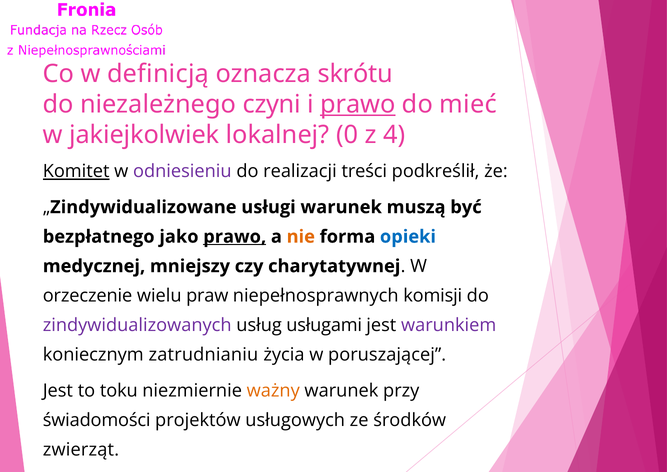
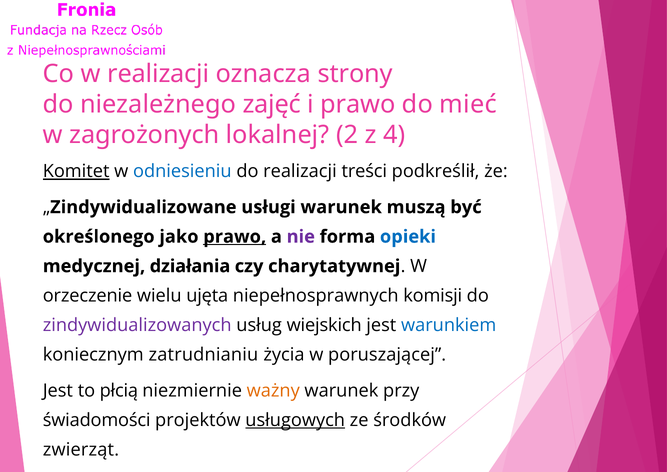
w definicją: definicją -> realizacji (158, 74)
skrótu: skrótu -> strony (355, 74)
czyni: czyni -> zajęć (272, 104)
prawo underline: present -> none (358, 104)
jakiejkolwiek: jakiejkolwiek -> zagrożonych (144, 135)
0: 0 -> 2 (347, 135)
odniesieniu colour: purple -> blue (182, 171)
bezpłatnego: bezpłatnego -> określonego (99, 236)
nie colour: orange -> purple (301, 236)
mniejszy: mniejszy -> działania (190, 266)
praw: praw -> ujęta (207, 295)
usługami: usługami -> wiejskich (324, 325)
warunkiem colour: purple -> blue (449, 325)
toku: toku -> płcią (119, 390)
usługowych underline: none -> present (295, 420)
